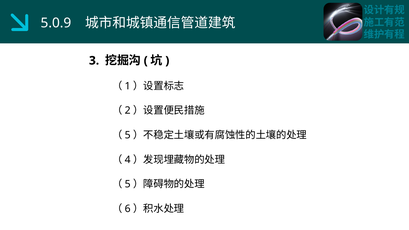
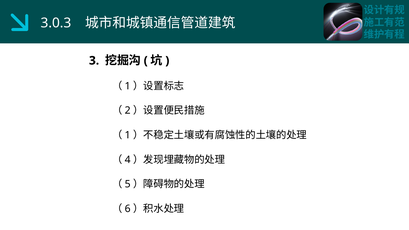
5.0.9: 5.0.9 -> 3.0.3 (56, 23)
5: 5 -> 1 (128, 135)
